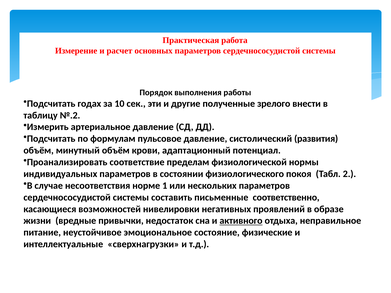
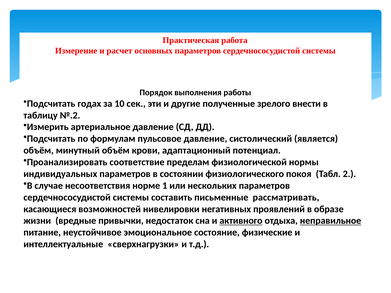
развития: развития -> является (316, 139)
соответственно: соответственно -> рассматривать (286, 197)
неправильное underline: none -> present (331, 221)
